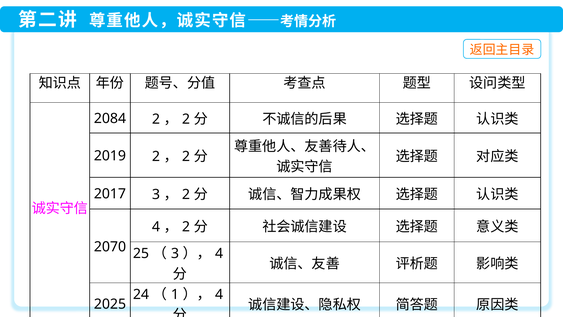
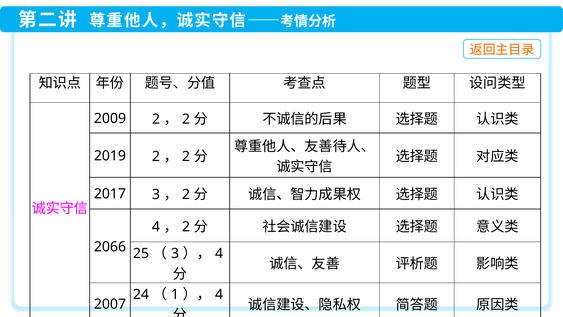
2084: 2084 -> 2009 (110, 118)
2070: 2070 -> 2066 (110, 246)
2025: 2025 -> 2007 (110, 304)
